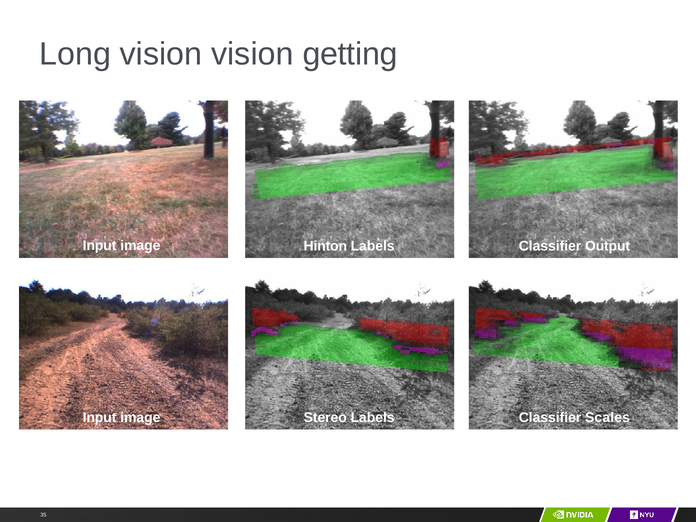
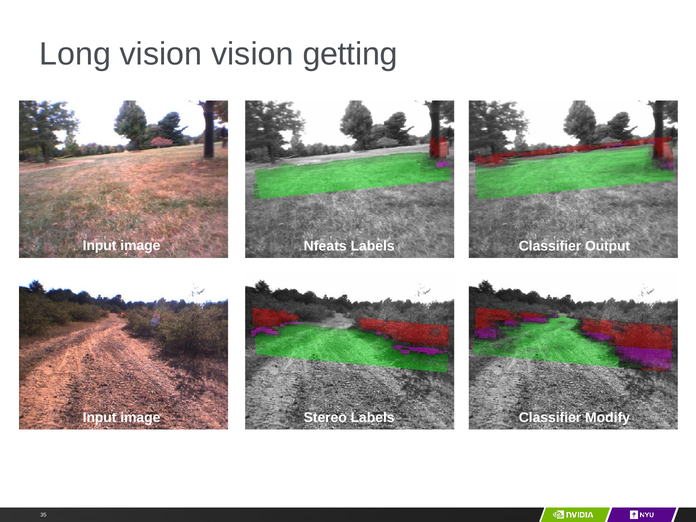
Hinton: Hinton -> Nfeats (325, 246)
Scales: Scales -> Modify (608, 418)
